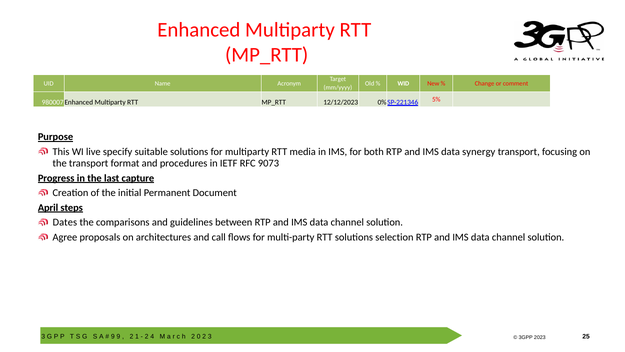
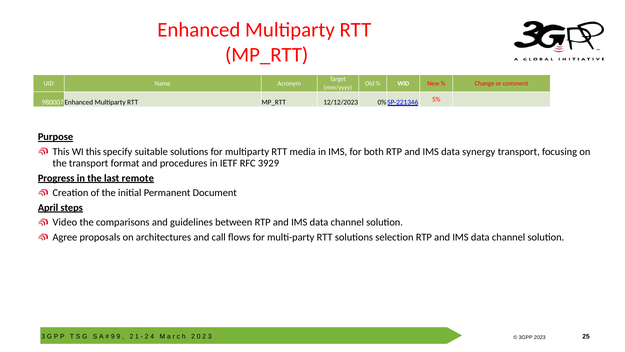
WI live: live -> this (93, 151)
9073: 9073 -> 3929 (268, 163)
capture: capture -> remote (138, 178)
Dates: Dates -> Video (65, 222)
